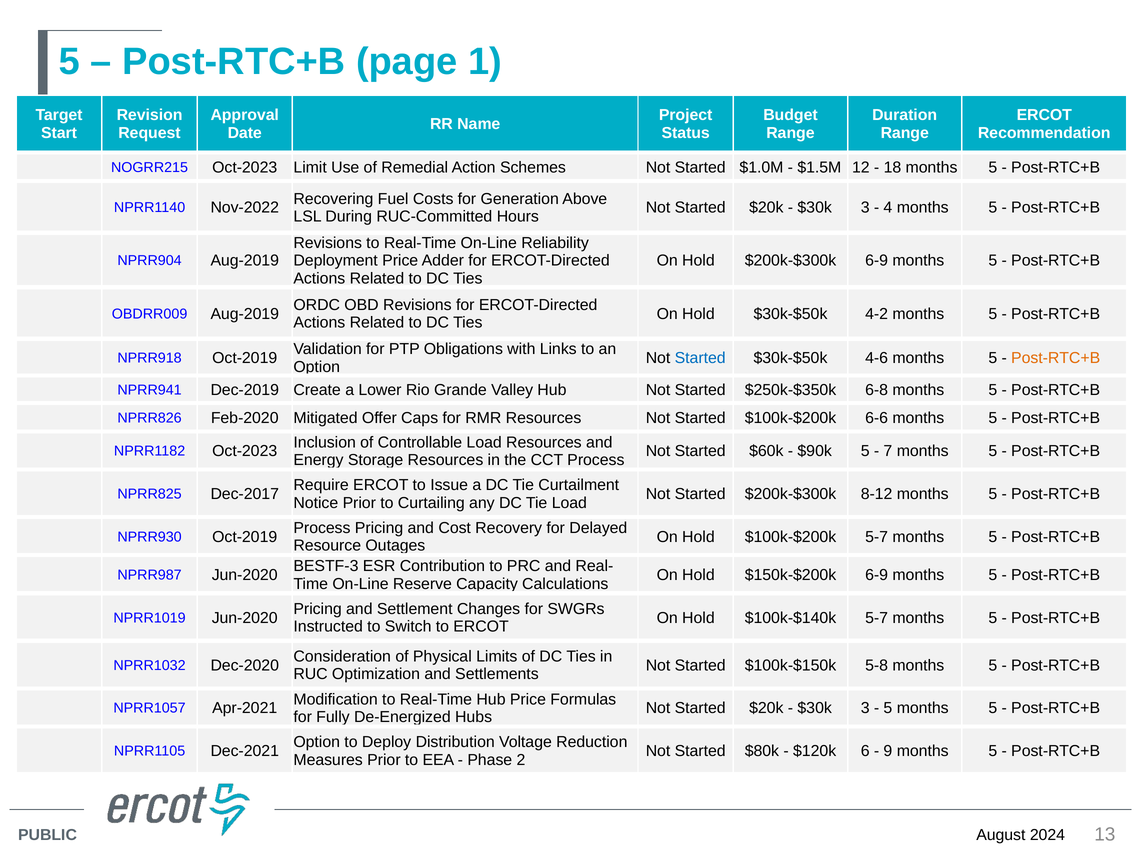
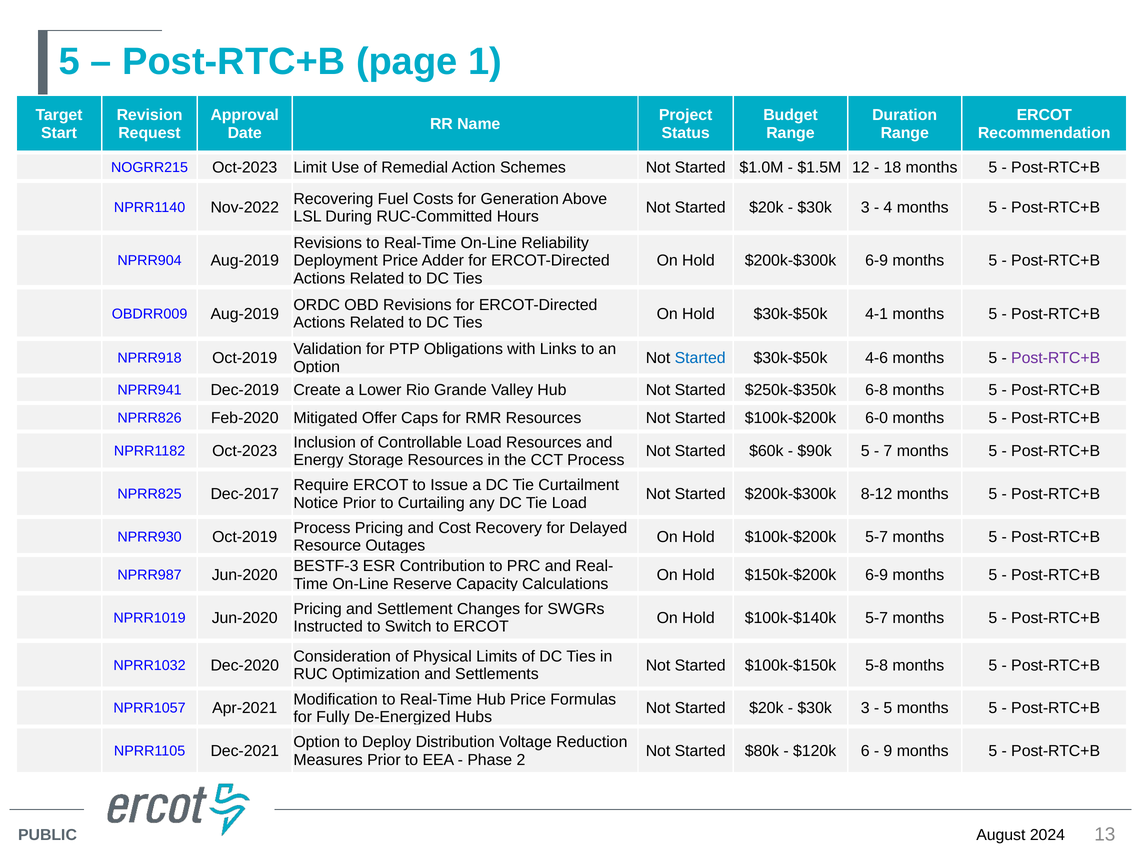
4-2: 4-2 -> 4-1 (877, 314)
Post-RTC+B colour: orange -> purple (1056, 358)
6-6: 6-6 -> 6-0 (877, 418)
